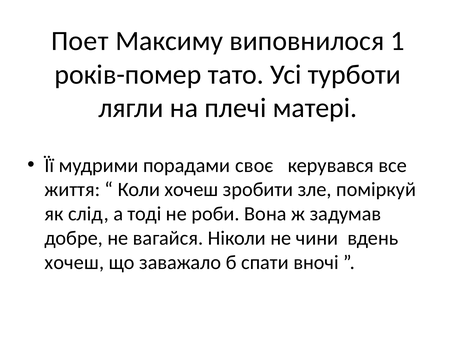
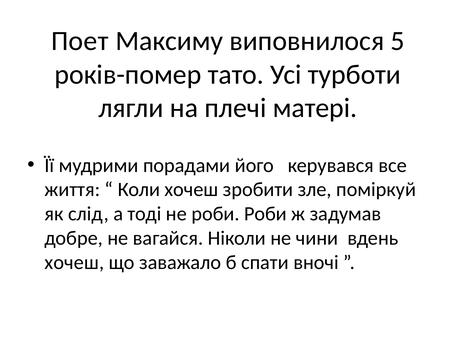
1: 1 -> 5 (398, 41)
своє: своє -> його (254, 165)
роби Вона: Вона -> Роби (265, 214)
